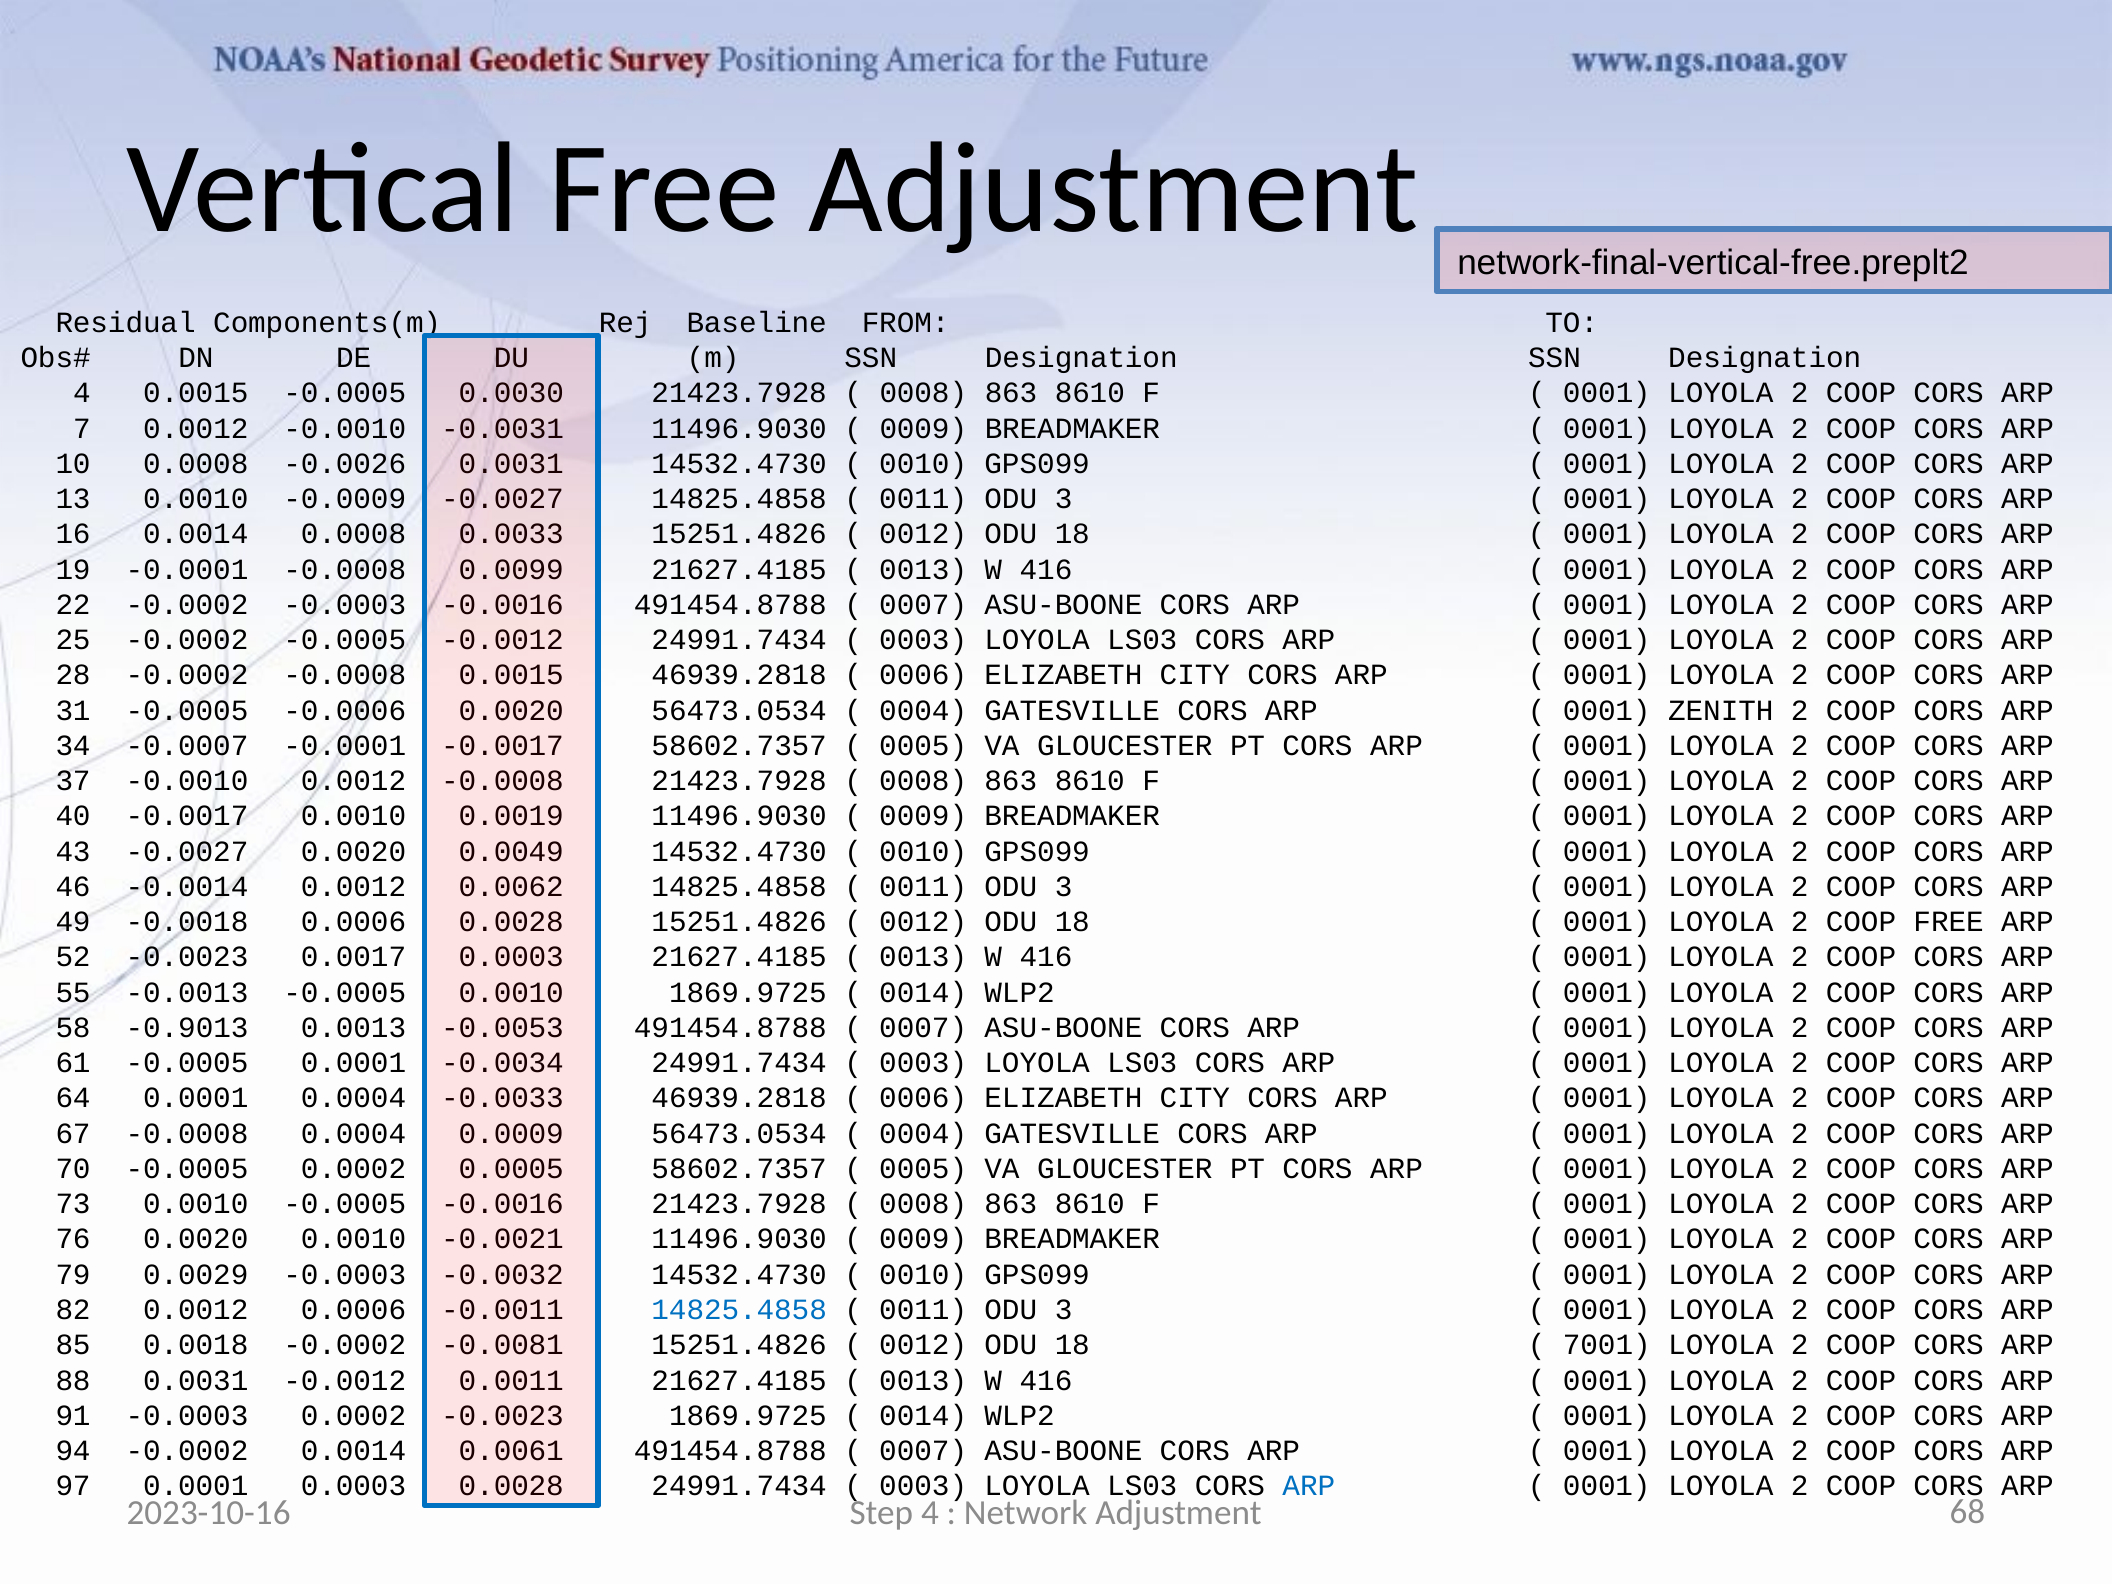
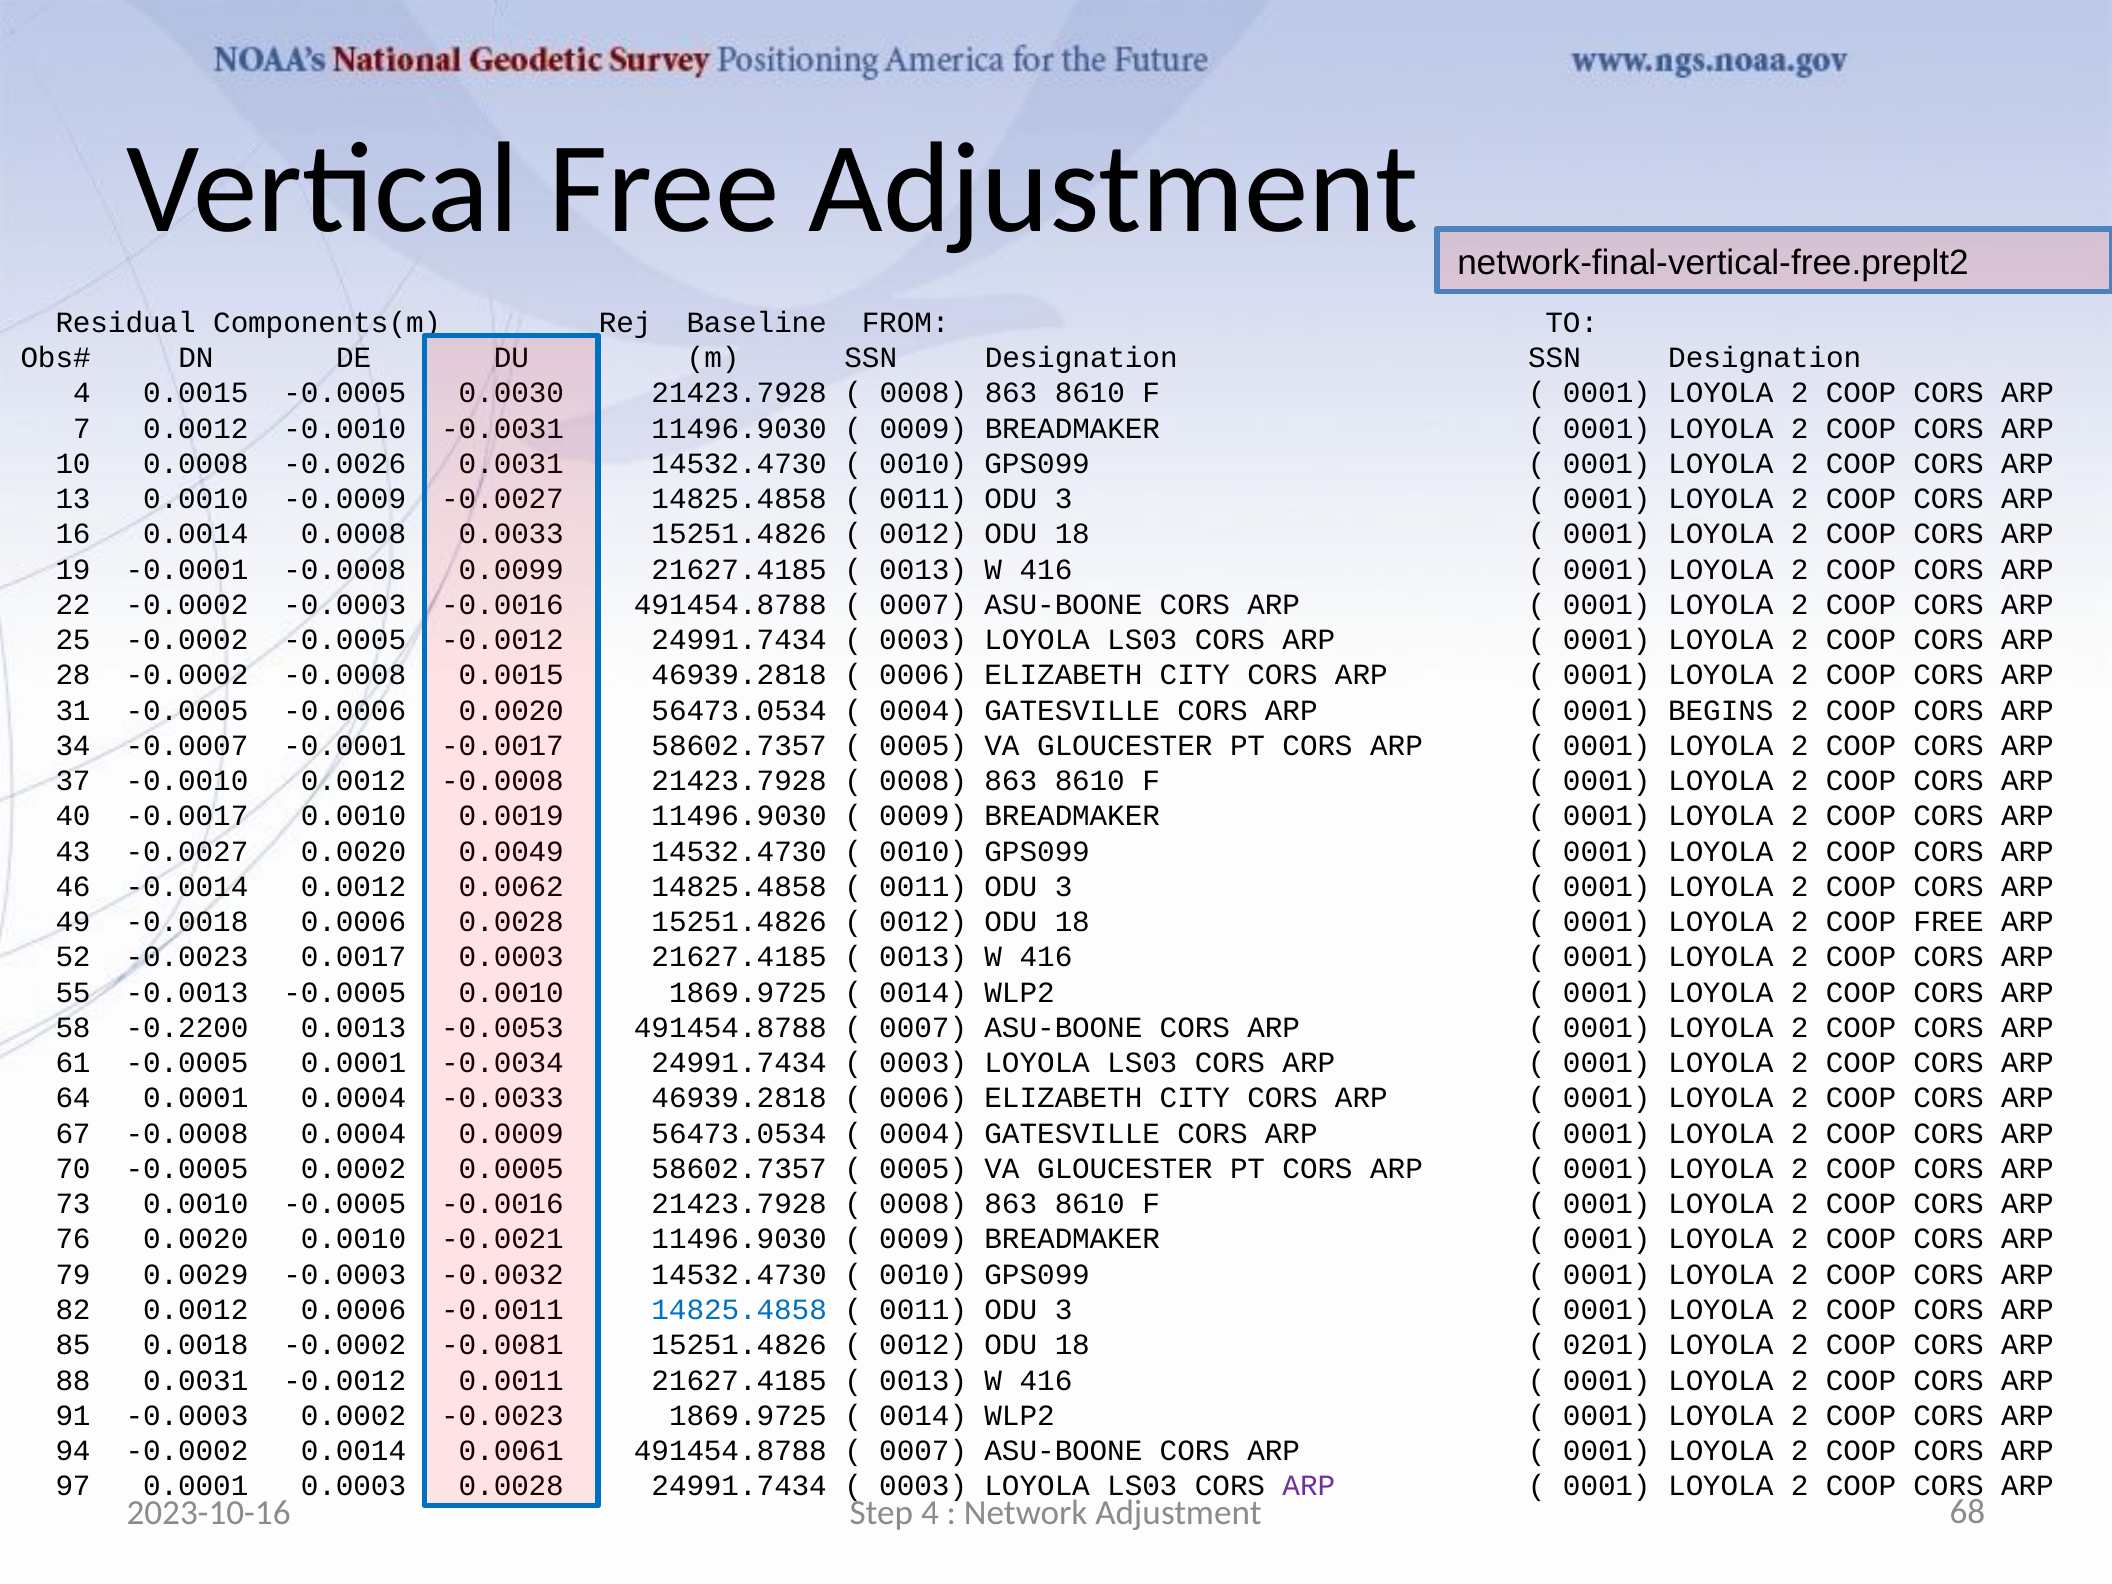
ZENITH: ZENITH -> BEGINS (1721, 710)
-0.9013: -0.9013 -> -0.2200 (187, 1028)
7001: 7001 -> 0201 (1607, 1345)
ARP colour: blue -> purple (1309, 1486)
